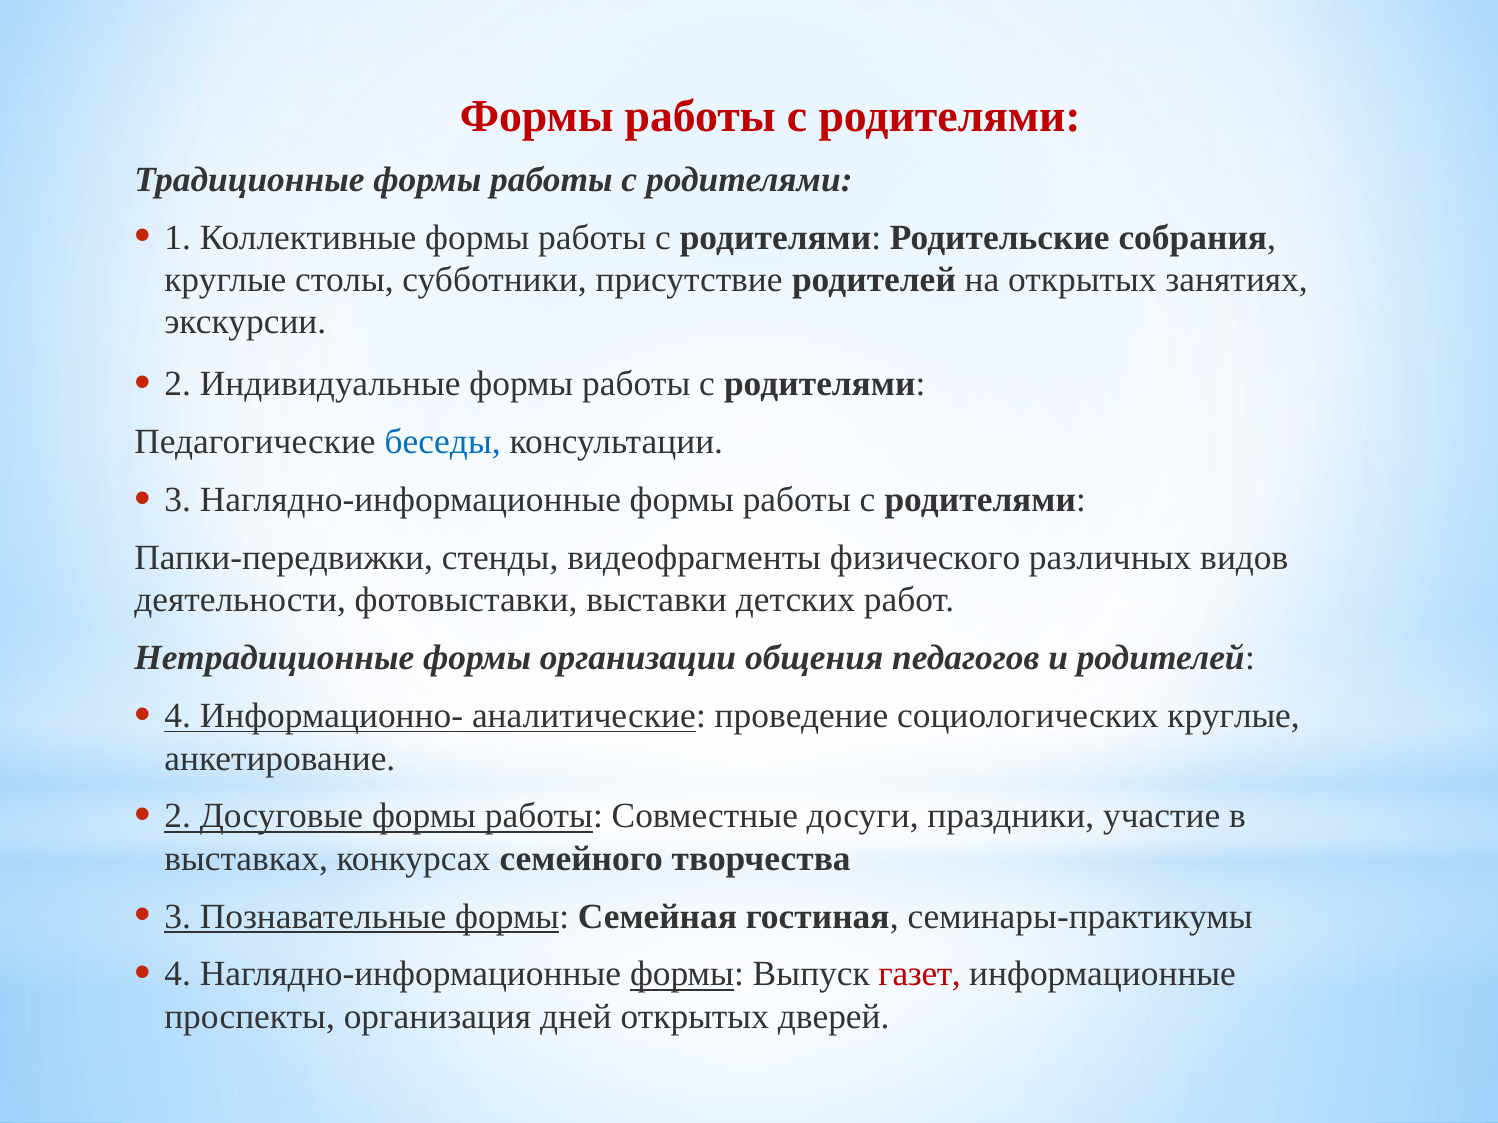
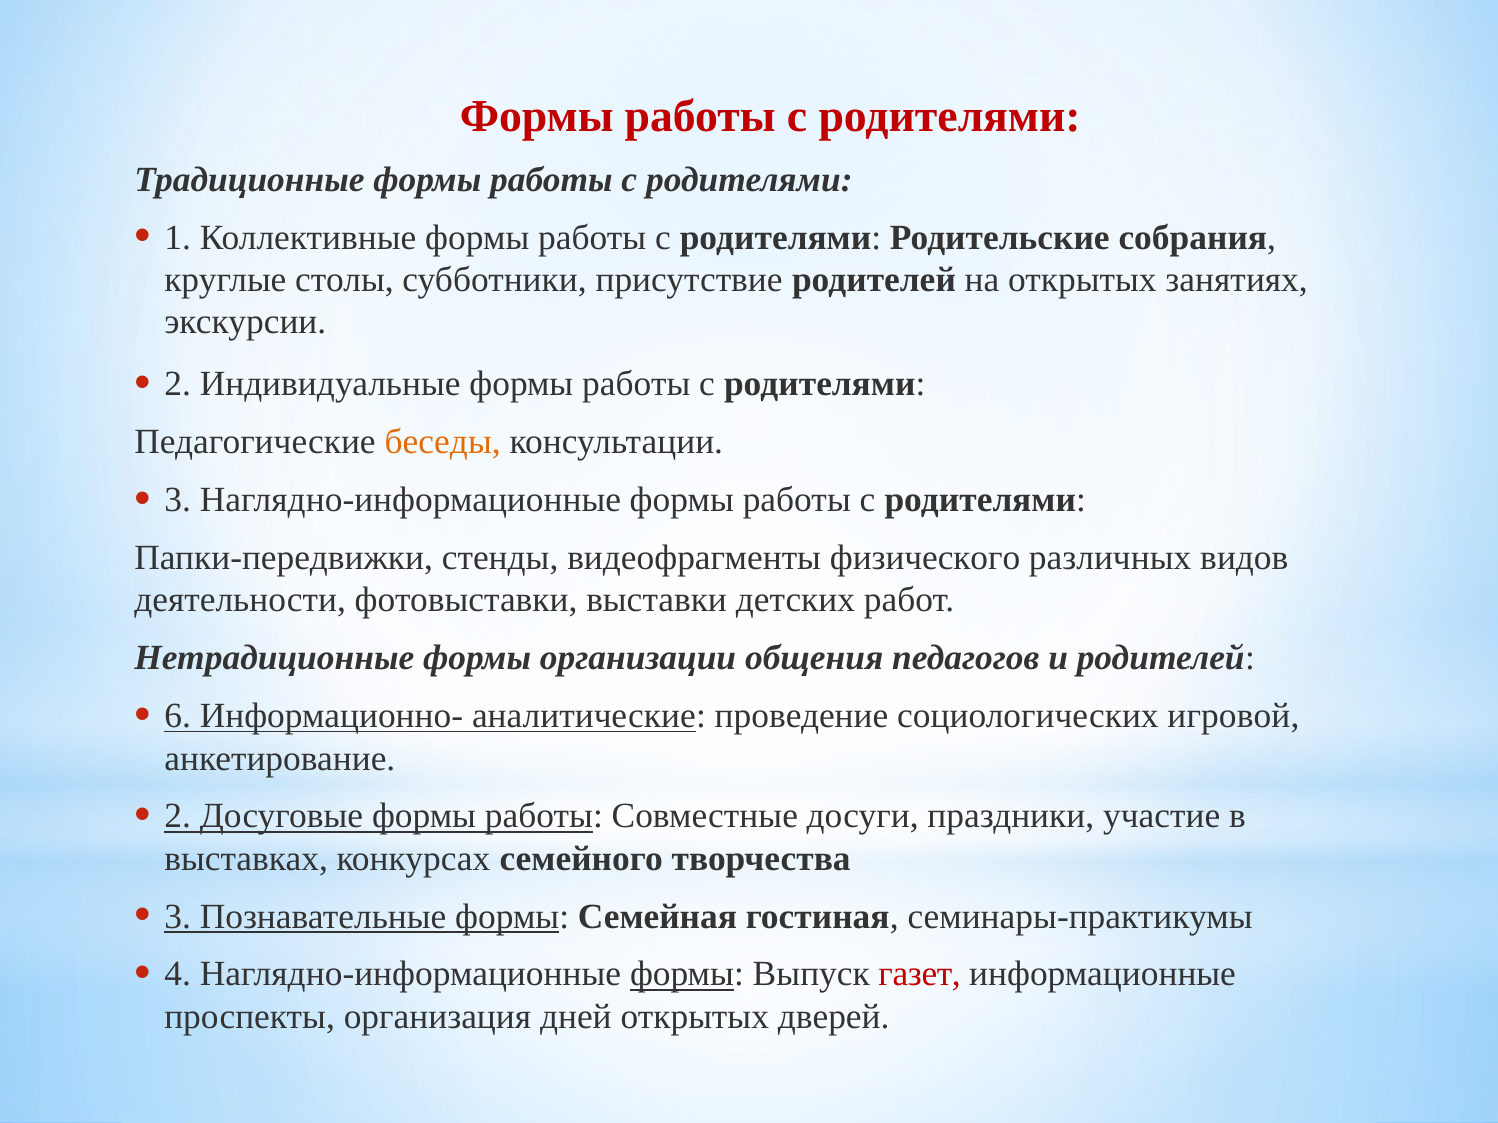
беседы colour: blue -> orange (443, 442)
4: 4 -> 6 (178, 716)
социологических круглые: круглые -> игровой (1233, 716)
